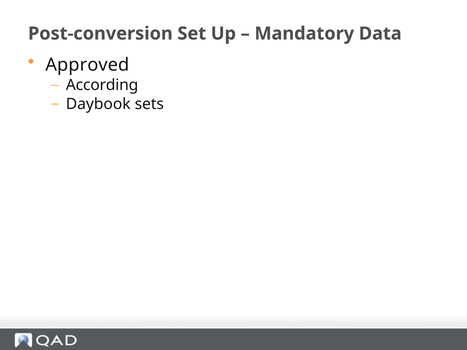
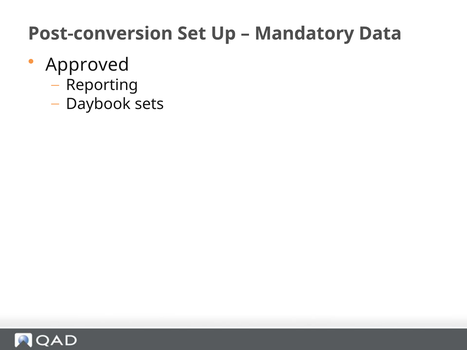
According: According -> Reporting (102, 85)
